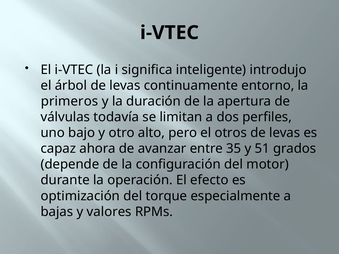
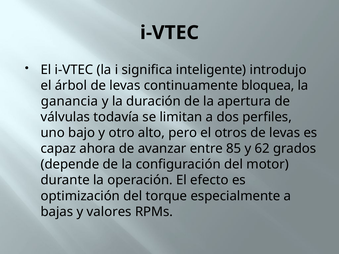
entorno: entorno -> bloquea (268, 86)
primeros: primeros -> ganancia (69, 101)
35: 35 -> 85 (234, 149)
51: 51 -> 62 (262, 149)
